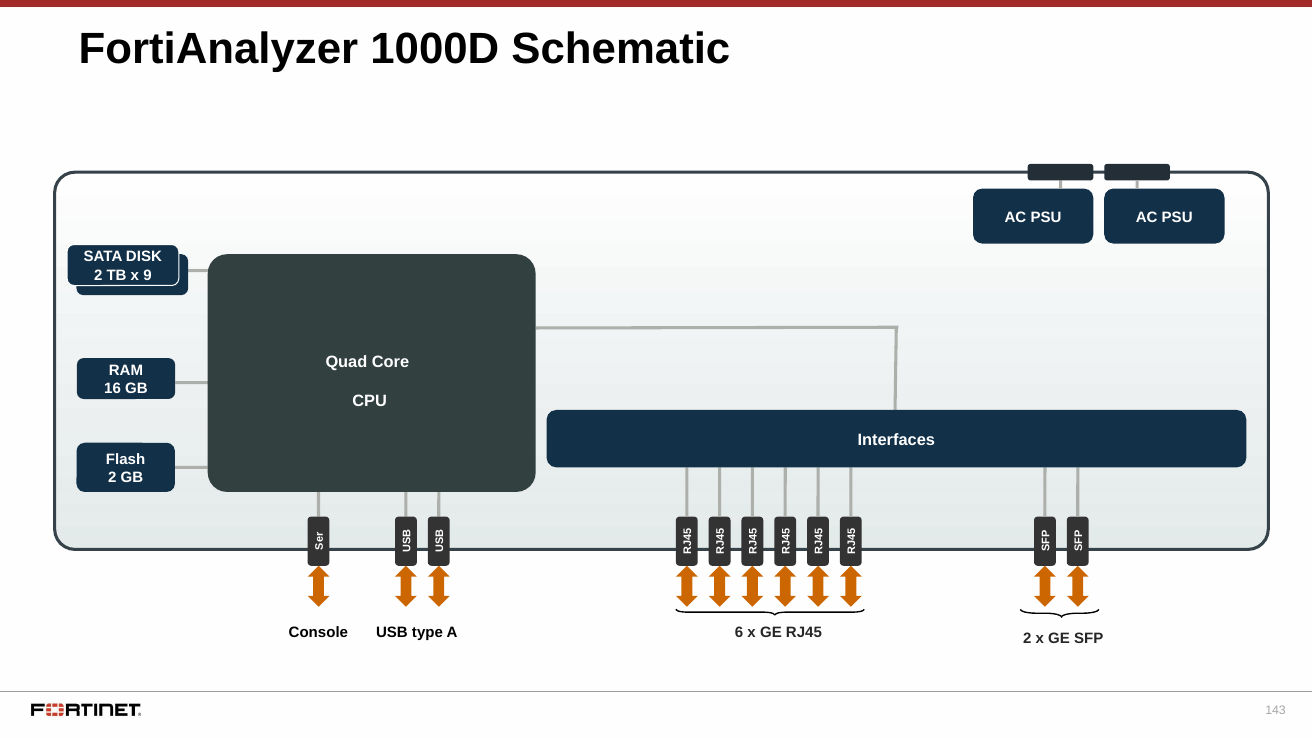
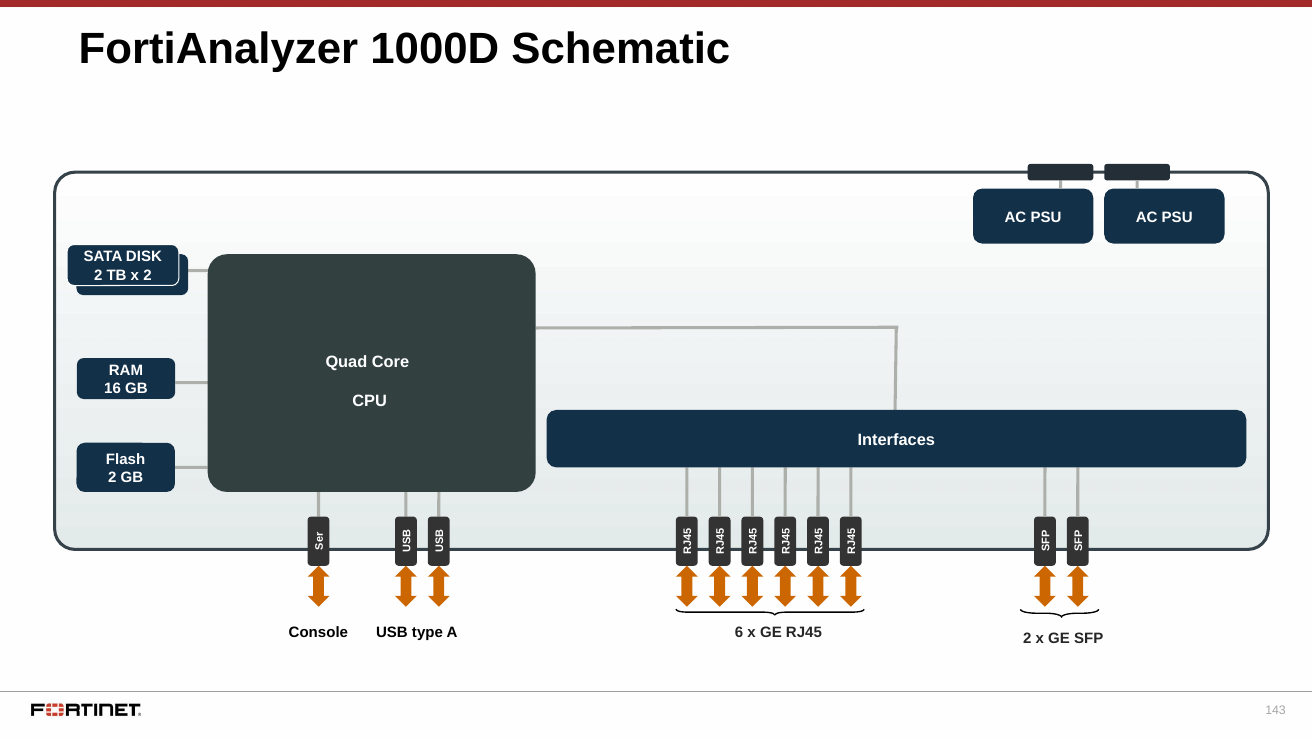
x 9: 9 -> 2 (148, 275)
